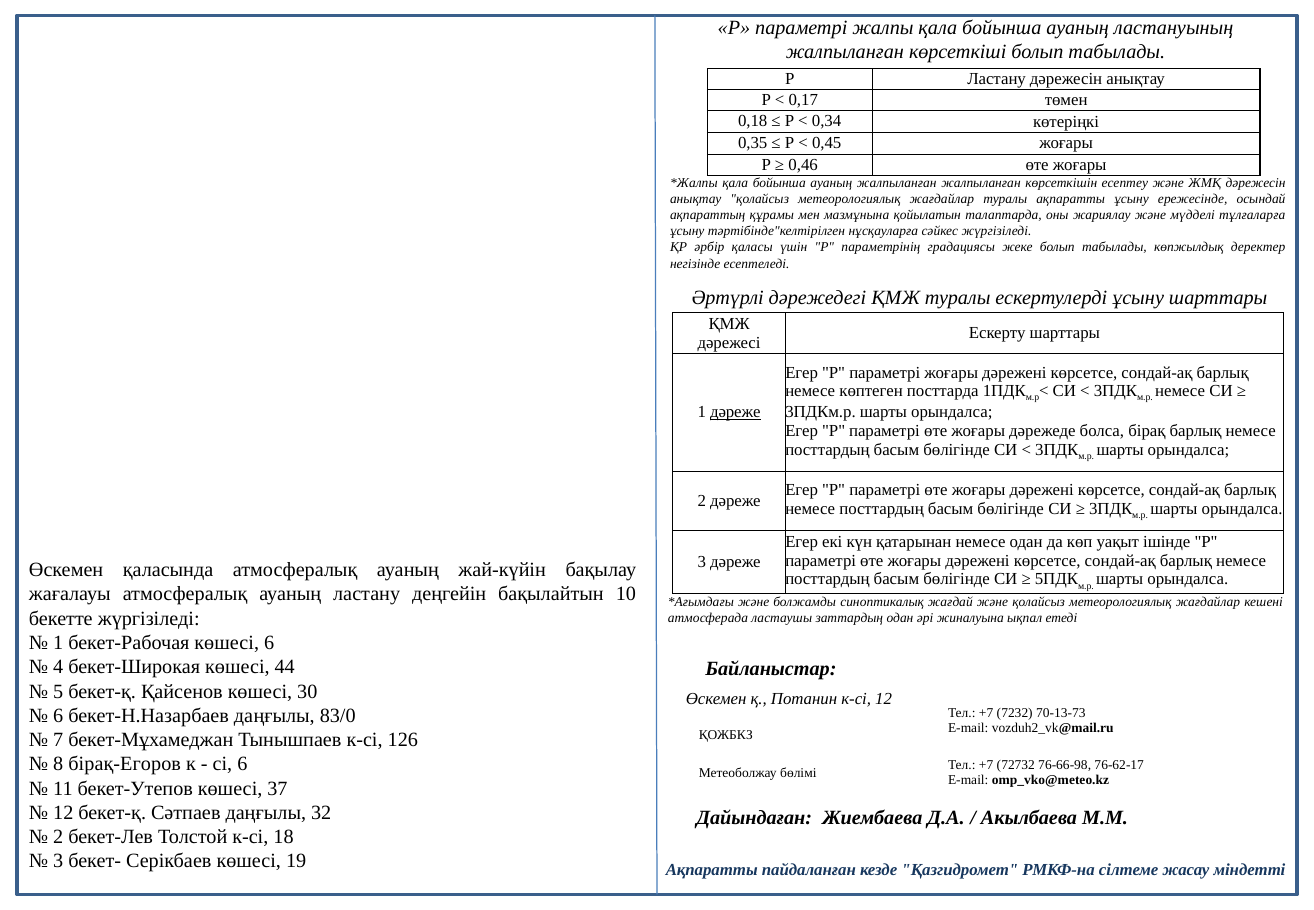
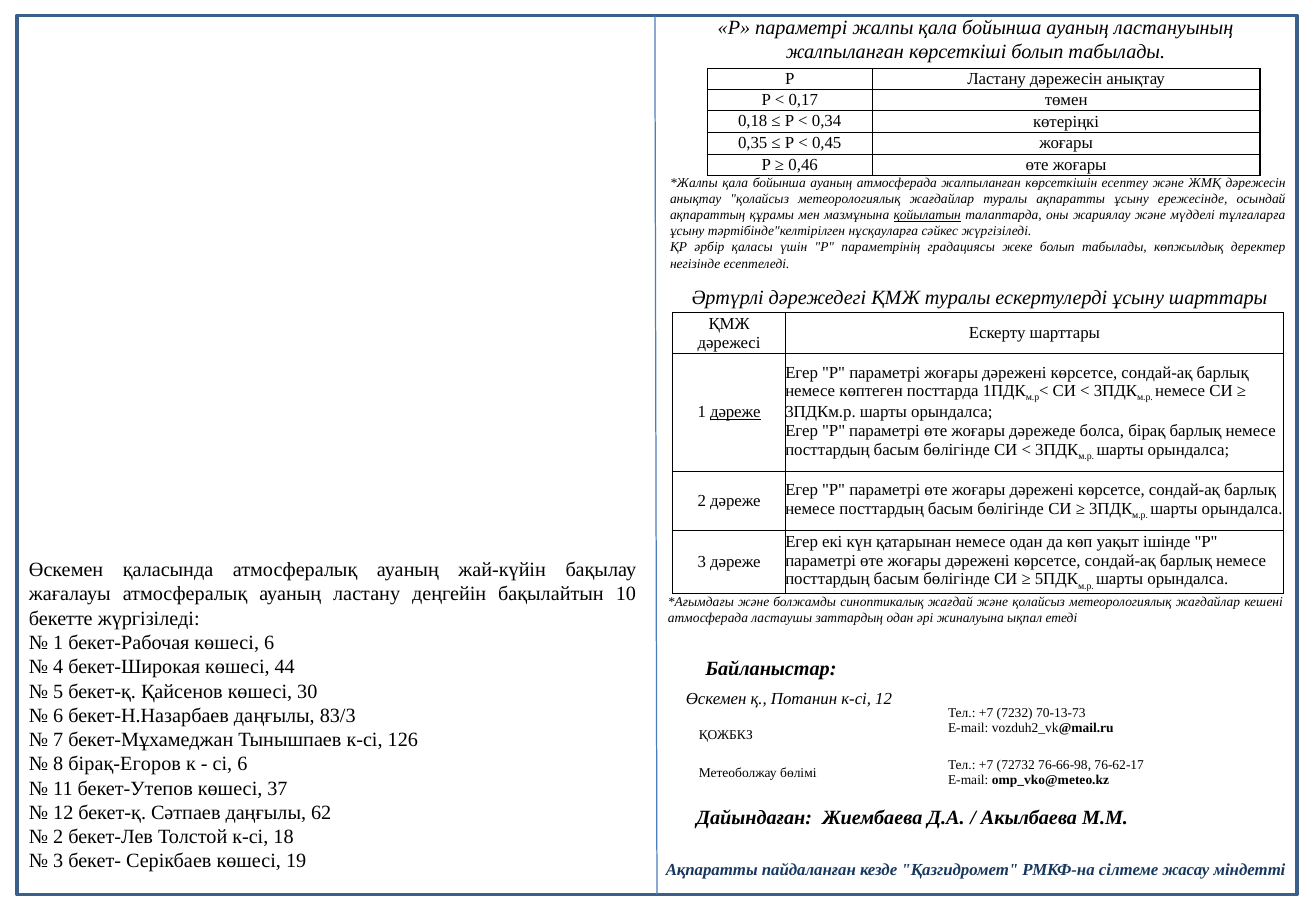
ауаның жалпыланған: жалпыланған -> атмосферада (897, 183)
қойылатын underline: none -> present (927, 215)
83/0: 83/0 -> 83/3 (338, 715)
32: 32 -> 62 (321, 812)
